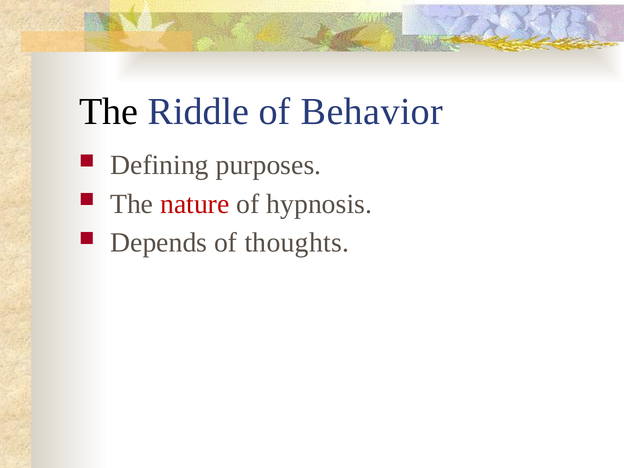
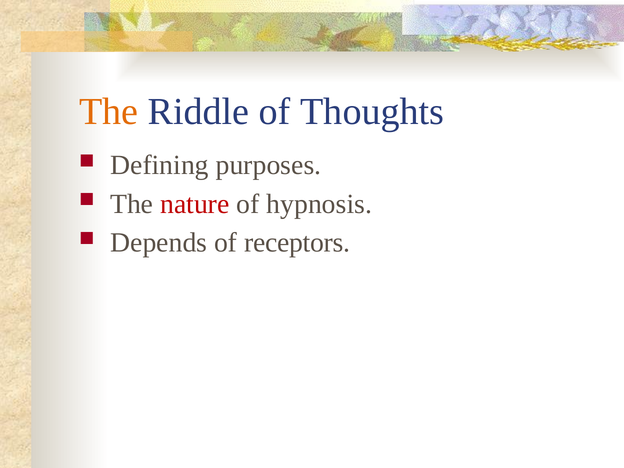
The colour: black -> orange (109, 112)
Behavior: Behavior -> Thoughts (372, 112)
thoughts: thoughts -> receptors (297, 243)
